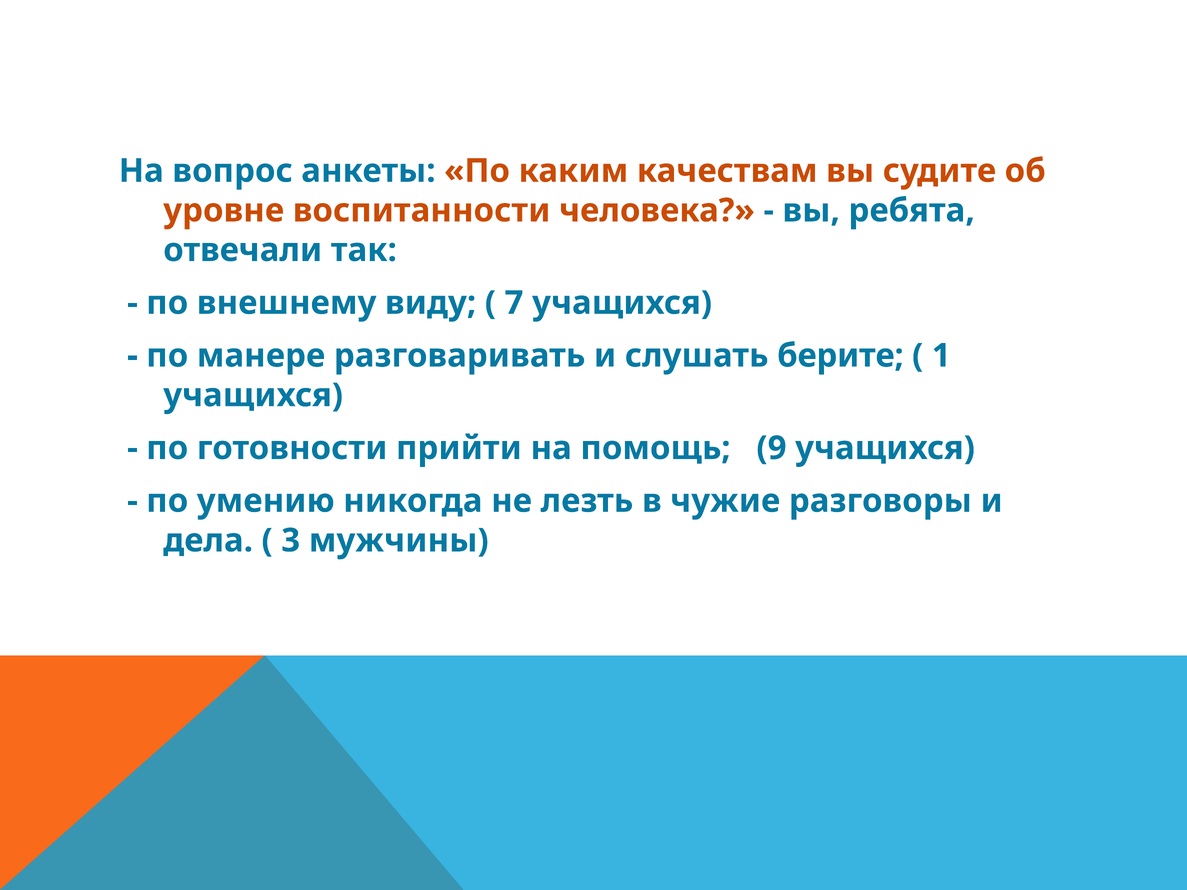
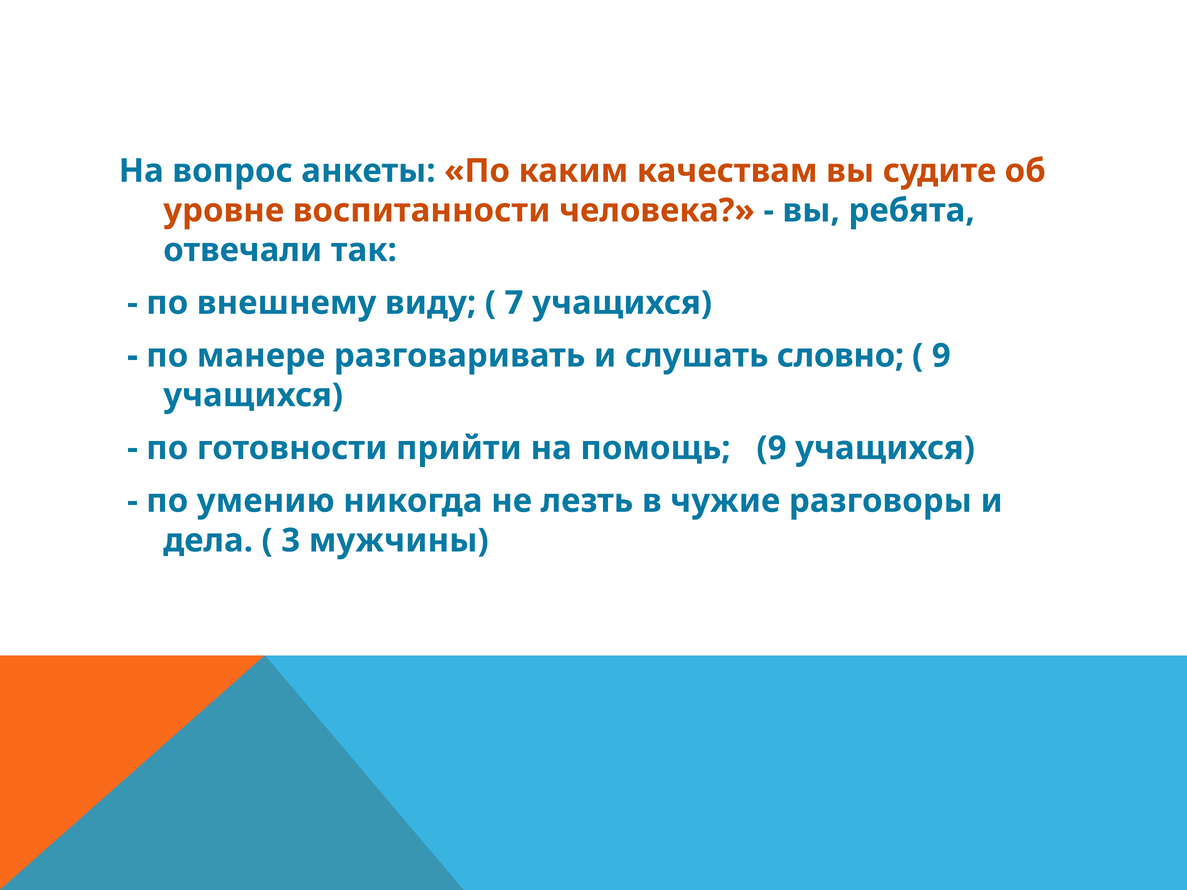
берите: берите -> словно (840, 356)
1: 1 -> 9 (941, 356)
